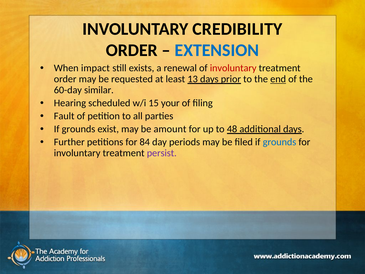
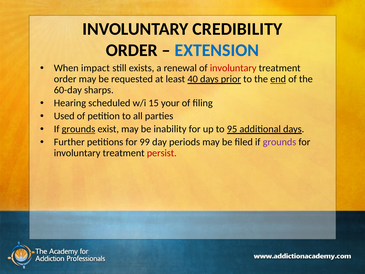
13: 13 -> 40 (193, 79)
similar: similar -> sharps (99, 90)
Fault: Fault -> Used (64, 116)
grounds underline: none -> present (78, 129)
amount: amount -> inability (170, 129)
48: 48 -> 95 (232, 129)
84: 84 -> 99 (145, 142)
grounds colour: blue -> purple (280, 142)
persist colour: purple -> red (162, 153)
